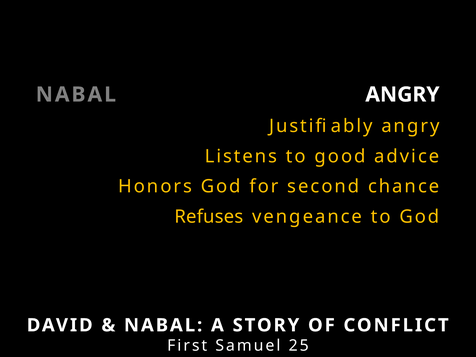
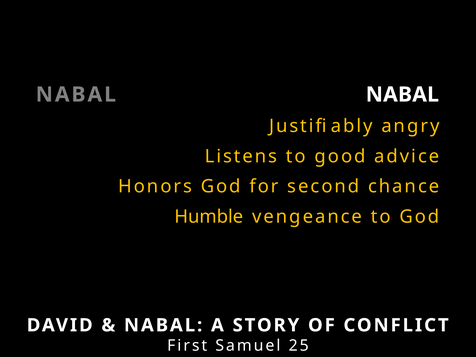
ANGRY: ANGRY -> NABAL (402, 95)
Refuses: Refuses -> Humble (209, 217)
